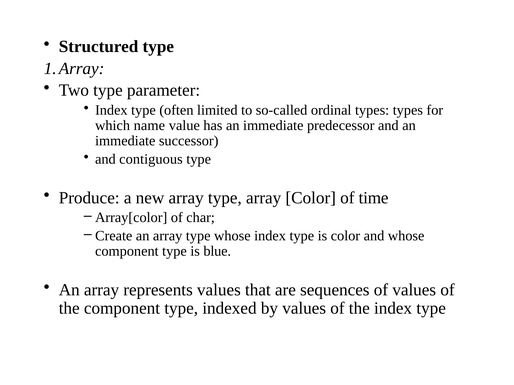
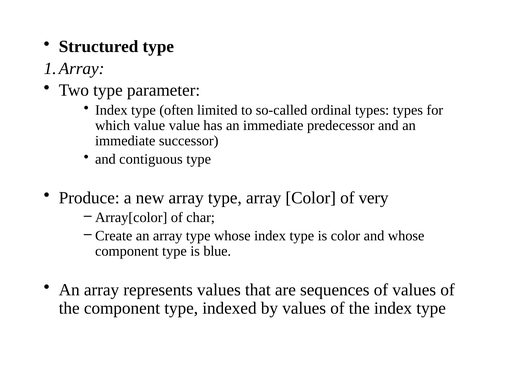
which name: name -> value (149, 126)
time: time -> very (374, 198)
